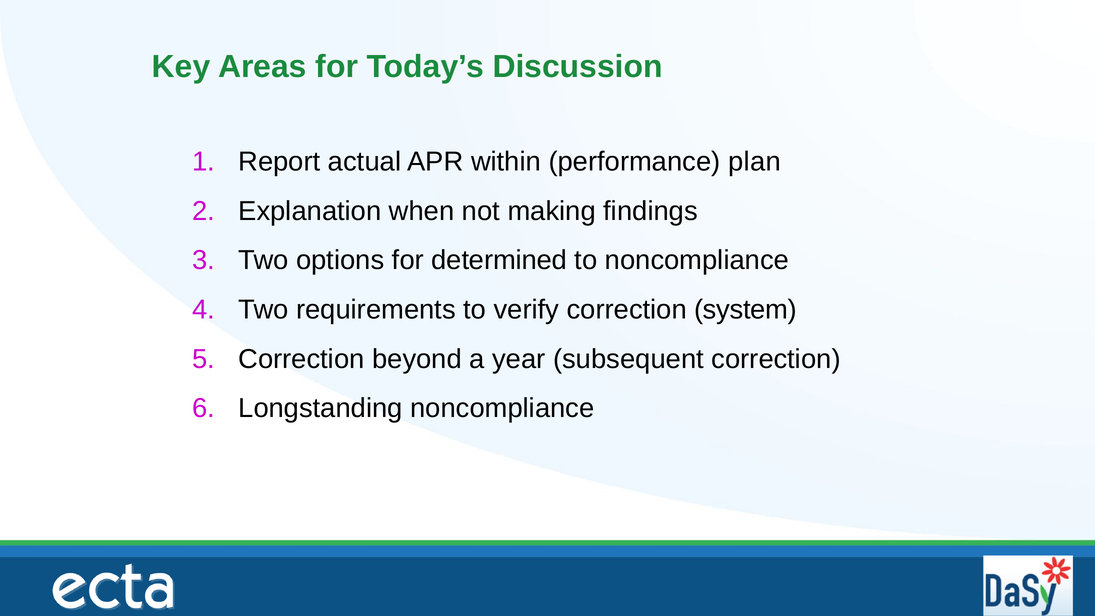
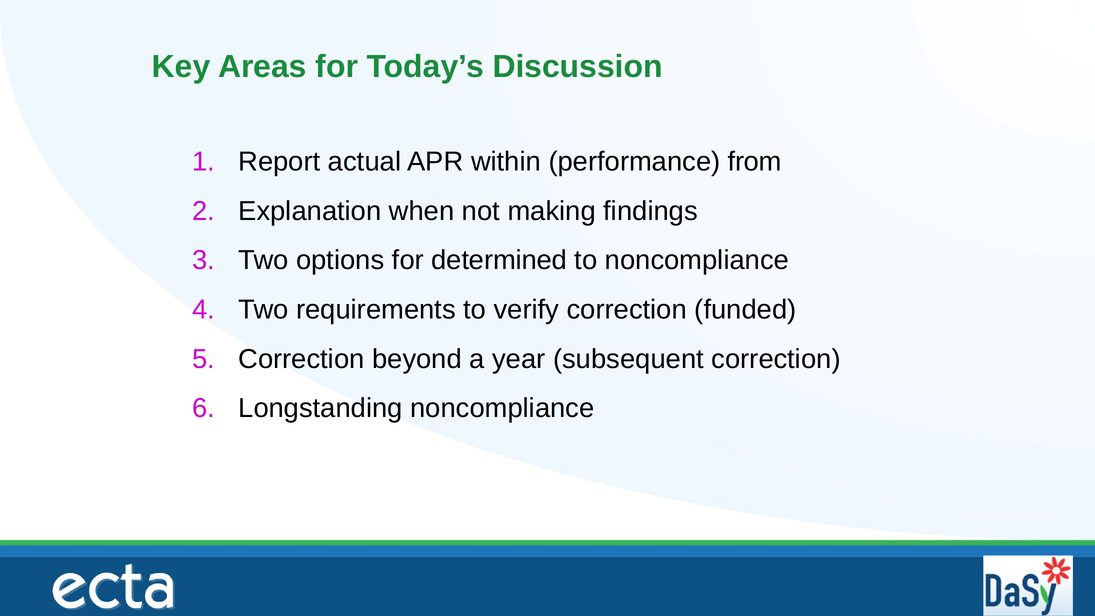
plan: plan -> from (755, 162)
system: system -> funded (745, 310)
